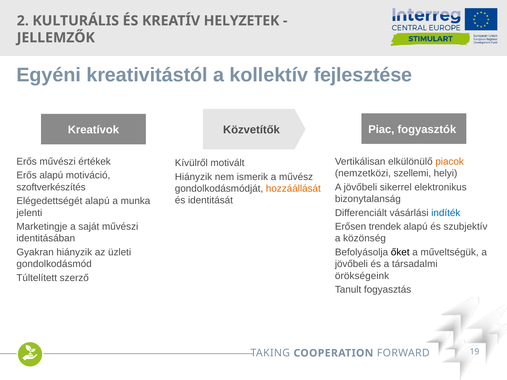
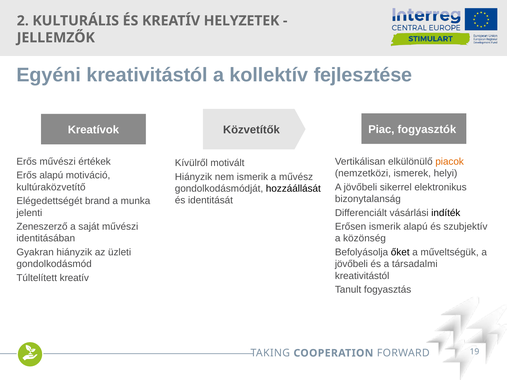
szellemi: szellemi -> ismerek (412, 173)
szoftverkészítés: szoftverkészítés -> kultúraközvetítő (51, 187)
hozzáállását colour: orange -> black (293, 189)
Elégedettségét alapú: alapú -> brand (97, 201)
indíték colour: blue -> black (446, 213)
Marketingje: Marketingje -> Zeneszerző (42, 227)
Erősen trendek: trendek -> ismerik (385, 227)
örökségeink: örökségeink -> kreativitástól (362, 276)
Túltelített szerző: szerző -> kreatív (74, 278)
